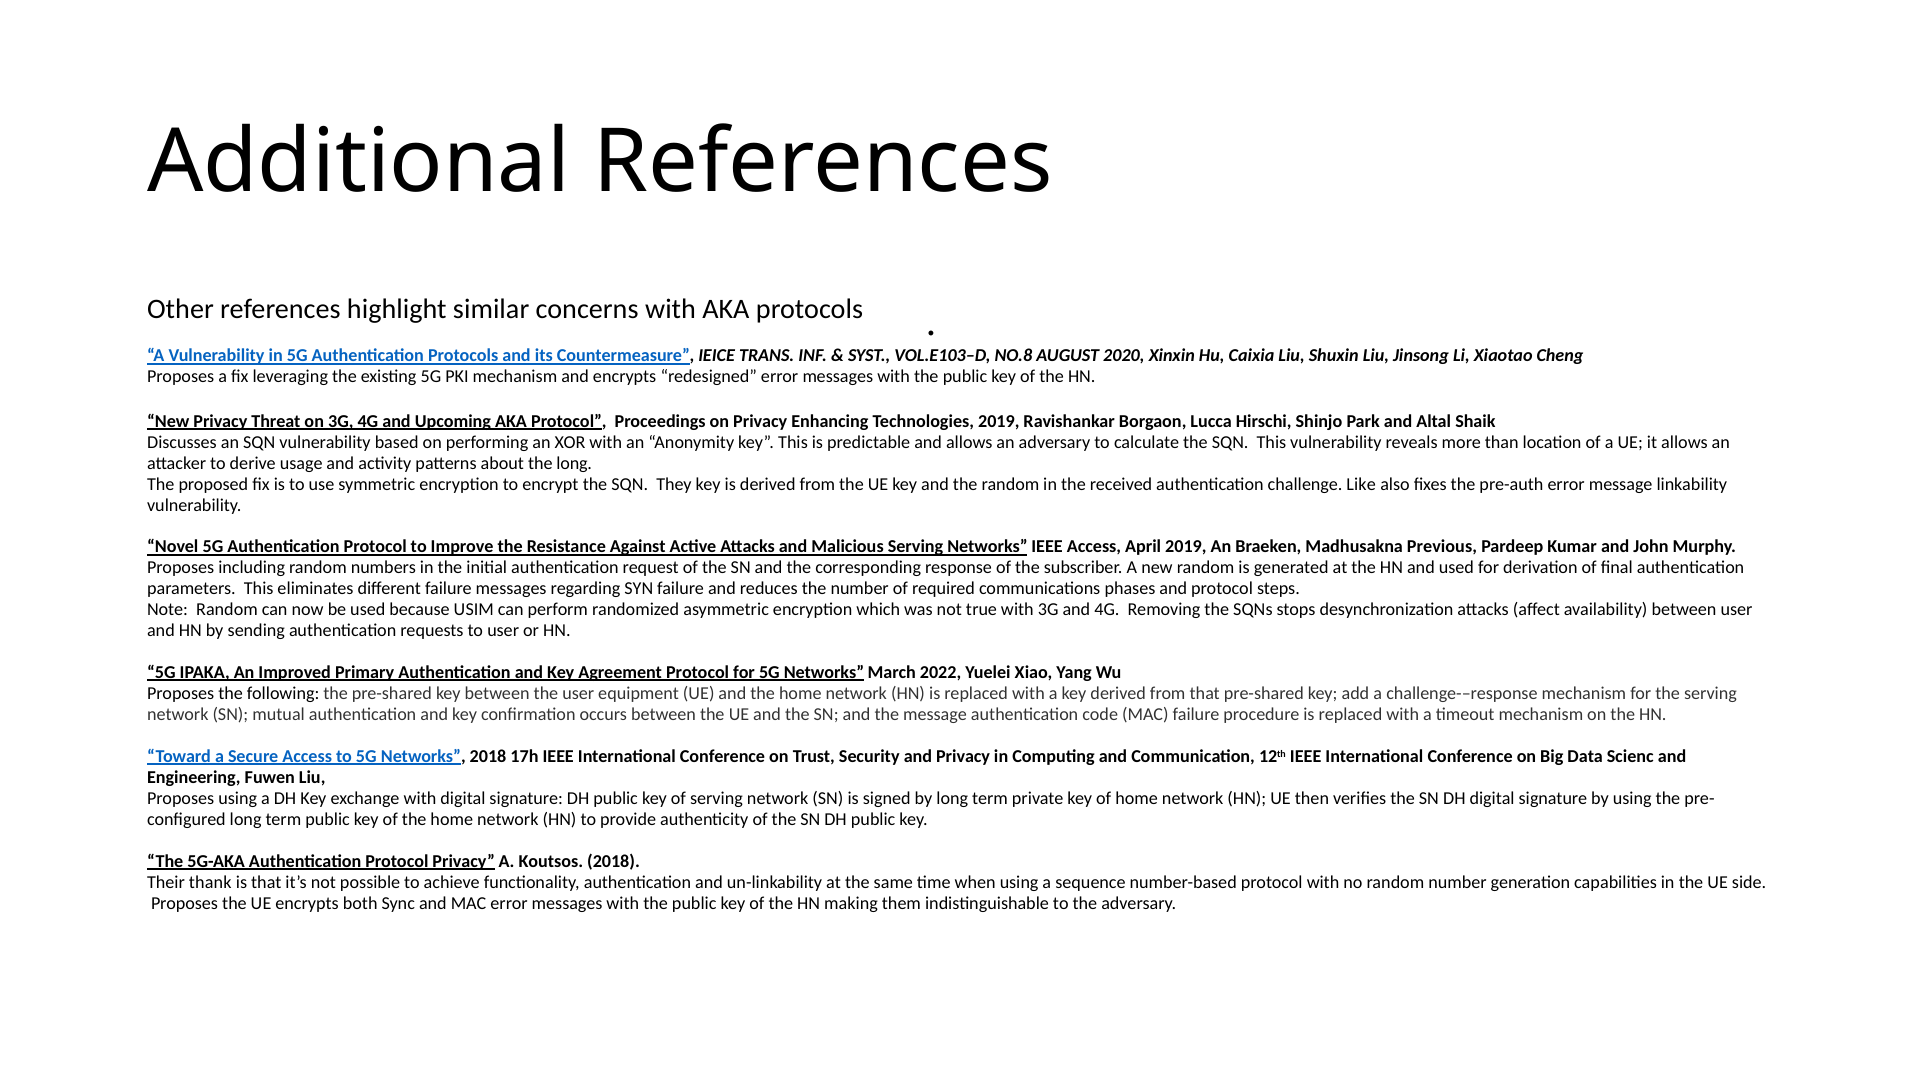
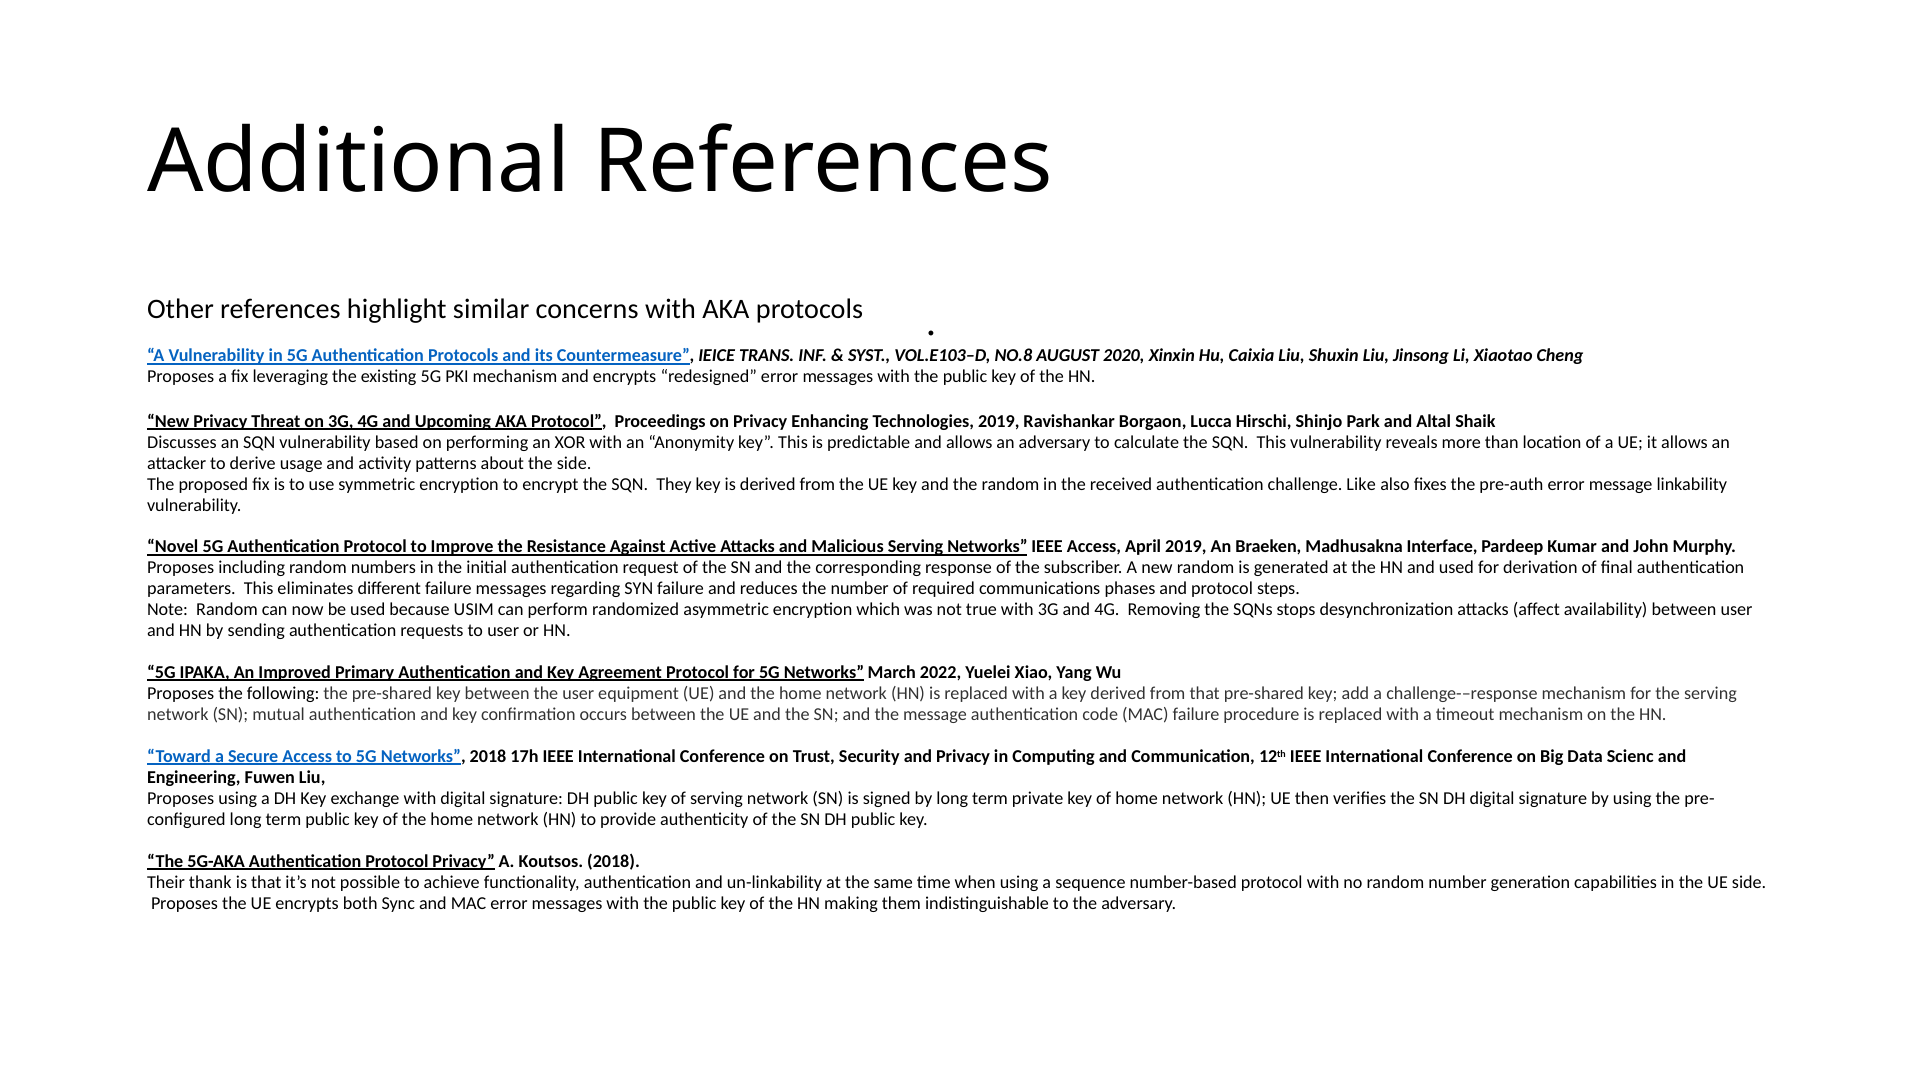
the long: long -> side (574, 463)
Previous: Previous -> Interface (1442, 547)
